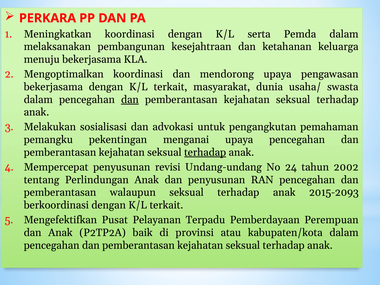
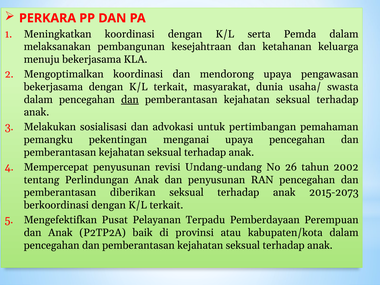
pengangkutan: pengangkutan -> pertimbangan (263, 127)
terhadap underline: present -> none (205, 152)
24: 24 -> 26 (291, 167)
walaupun: walaupun -> diberikan (133, 192)
2015-2093: 2015-2093 -> 2015-2073 (334, 192)
